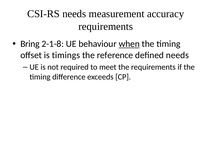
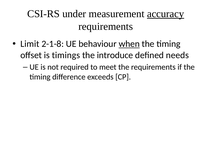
CSI-RS needs: needs -> under (74, 14)
accuracy underline: none -> present (166, 14)
Bring: Bring -> Limit (30, 44)
reference: reference -> introduce (115, 55)
